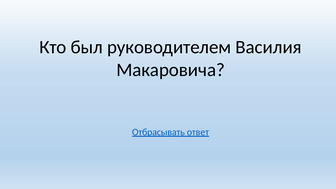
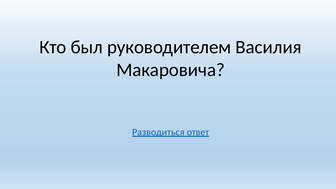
Отбрасывать: Отбрасывать -> Разводиться (158, 132)
